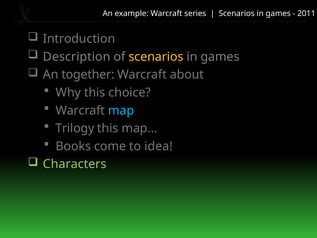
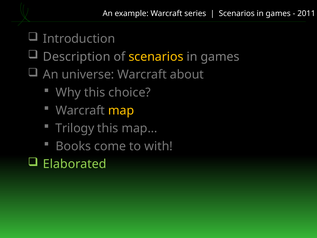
together: together -> universe (88, 75)
map colour: light blue -> yellow (121, 110)
idea: idea -> with (159, 146)
Characters: Characters -> Elaborated (75, 164)
